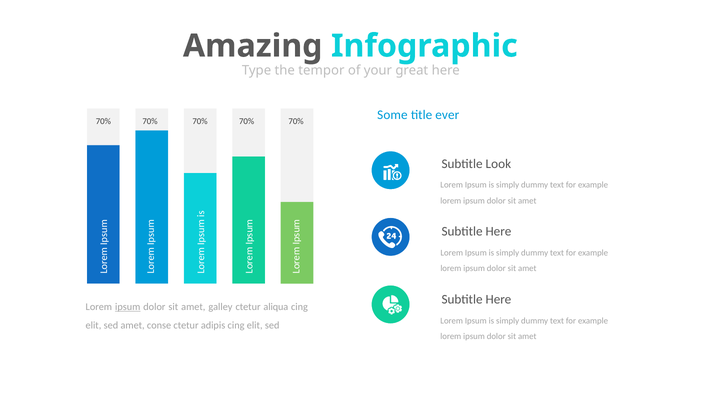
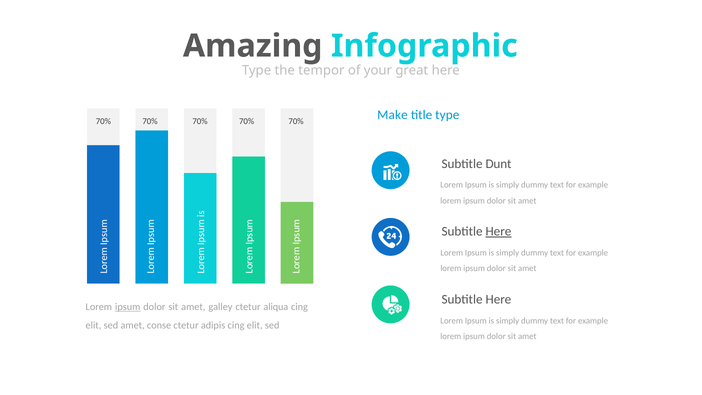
Some: Some -> Make (392, 115)
title ever: ever -> type (447, 115)
Look: Look -> Dunt (498, 164)
Here underline: none -> present (498, 231)
